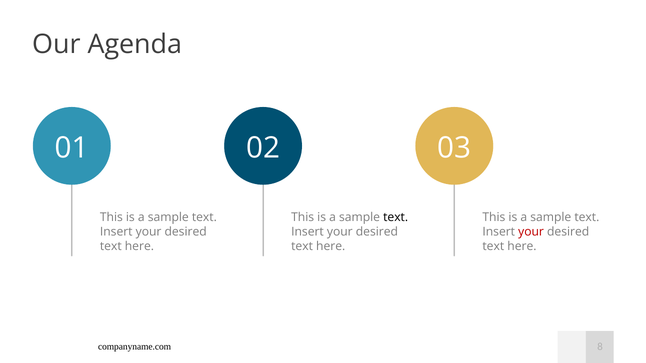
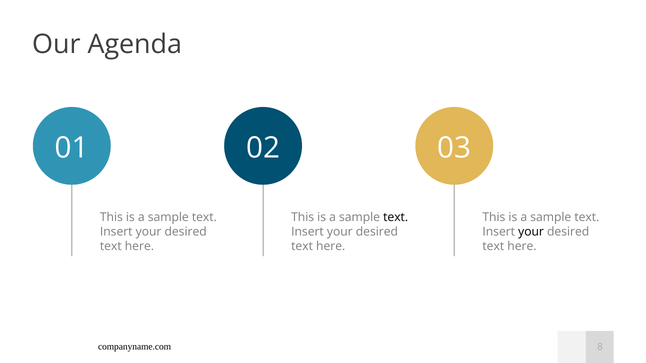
your colour: red -> black (531, 232)
